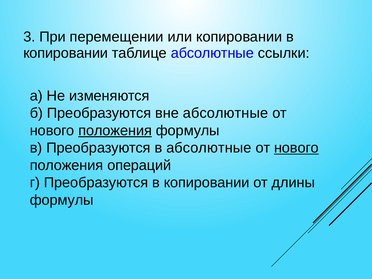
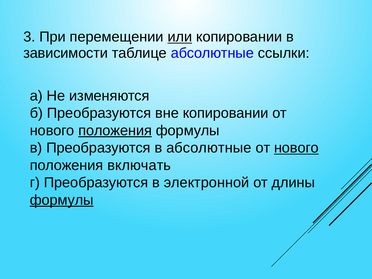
или underline: none -> present (180, 37)
копировании: копировании -> зависимости (66, 53)
вне абсолютные: абсолютные -> копировании (226, 113)
операций: операций -> включать (139, 165)
Преобразуются в копировании: копировании -> электронной (207, 183)
формулы underline: none -> present (62, 200)
